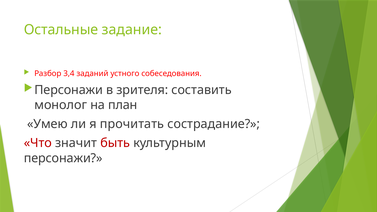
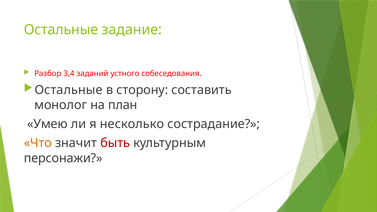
Персонажи: Персонажи -> Остальные (69, 90)
зрителя: зрителя -> сторону (142, 90)
прочитать: прочитать -> несколько (132, 124)
Что colour: red -> orange (38, 143)
